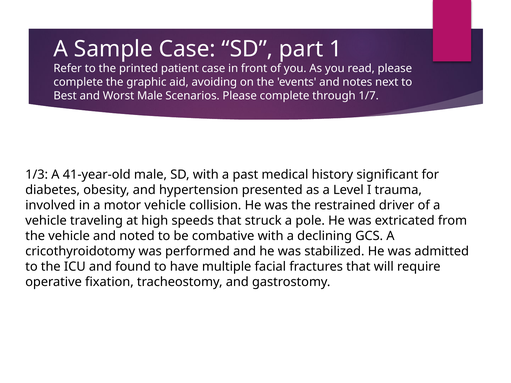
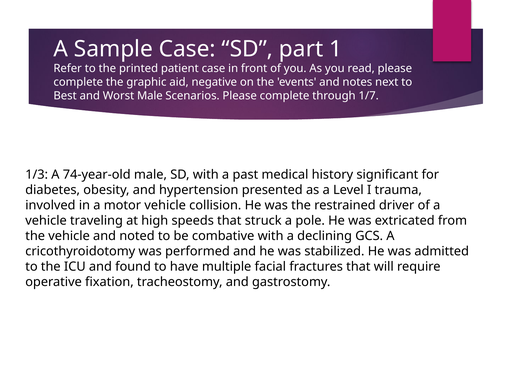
avoiding: avoiding -> negative (214, 82)
41-year-old: 41-year-old -> 74-year-old (97, 175)
